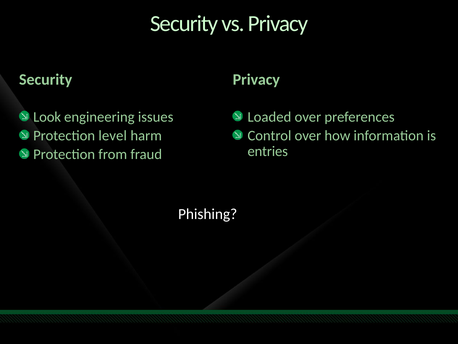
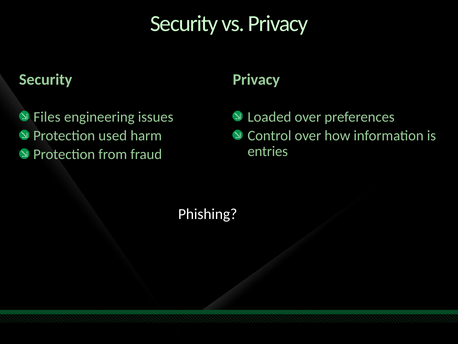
Look: Look -> Files (47, 117)
level: level -> used (113, 135)
